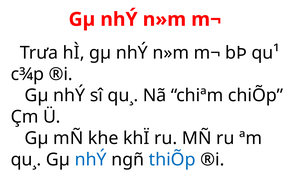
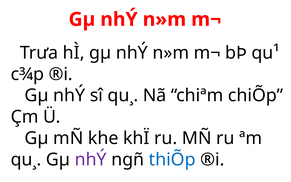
nhÝ colour: blue -> purple (91, 159)
